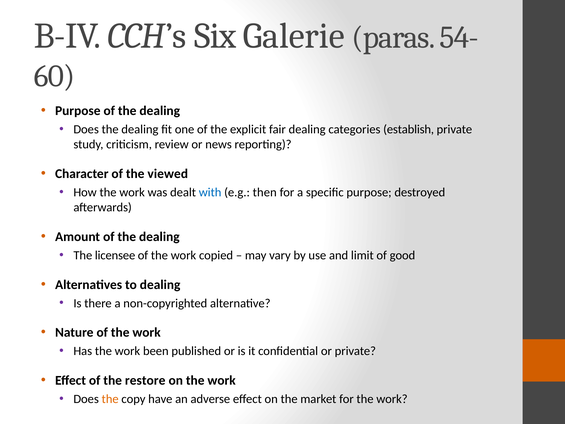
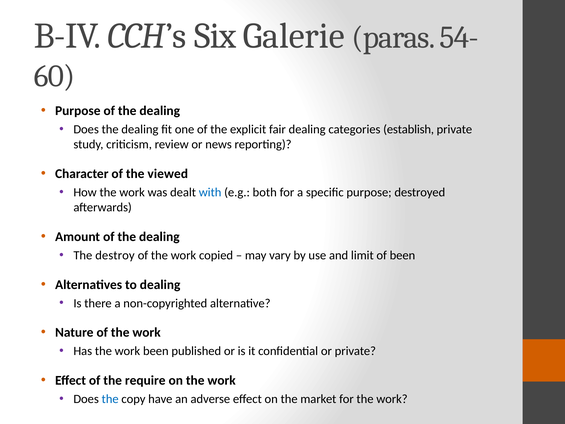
then: then -> both (265, 192)
licensee: licensee -> destroy (115, 255)
of good: good -> been (402, 255)
restore: restore -> require (145, 380)
the colour: orange -> blue (110, 399)
